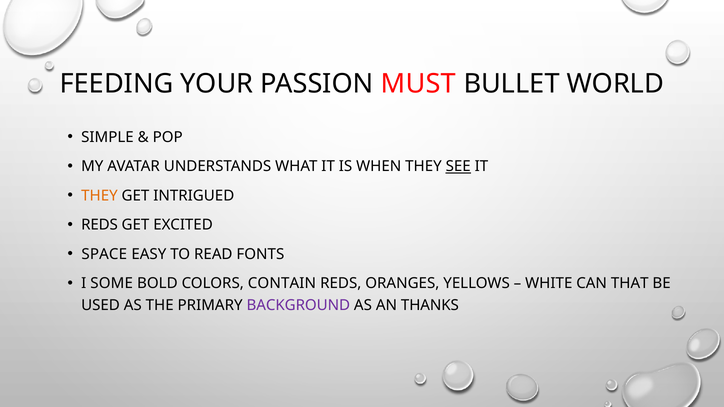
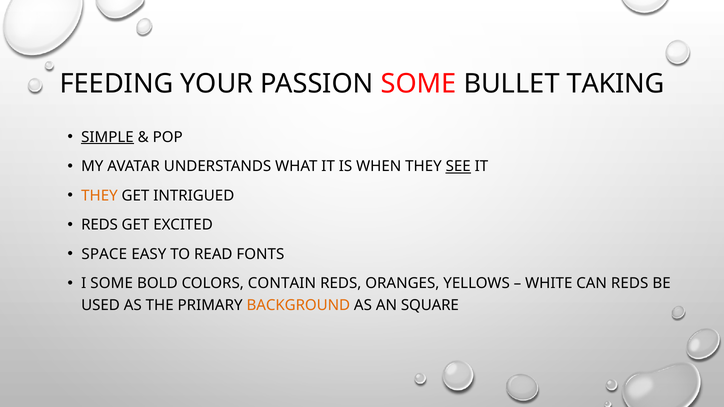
PASSION MUST: MUST -> SOME (419, 84)
WORLD: WORLD -> TAKING (615, 84)
SIMPLE underline: none -> present (107, 137)
CAN THAT: THAT -> REDS (630, 284)
BACKGROUND colour: purple -> orange (298, 305)
THANKS: THANKS -> SQUARE (430, 305)
